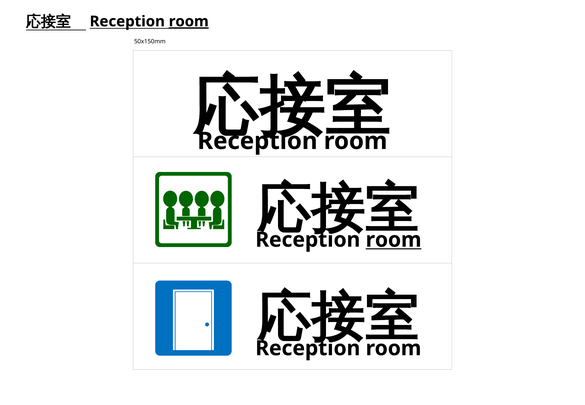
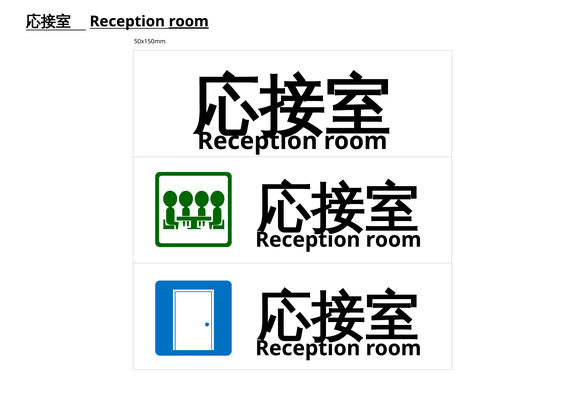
room underline: present -> none (394, 240)
